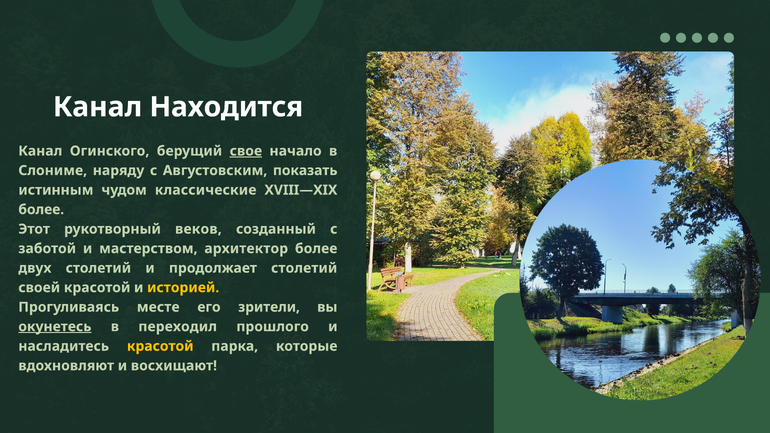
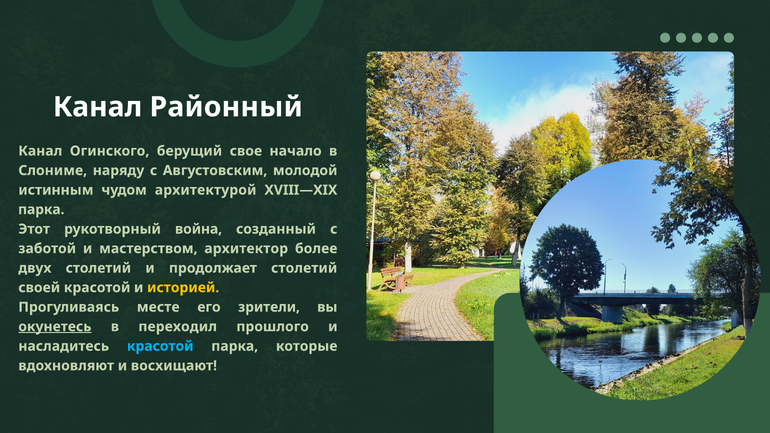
Находится: Находится -> Районный (226, 107)
свое underline: present -> none (246, 151)
показать: показать -> молодой (305, 171)
классические: классические -> архитектурой (206, 190)
более: более -> парка (41, 210)
веков: веков -> война (199, 229)
красотой colour: yellow -> light blue (160, 346)
